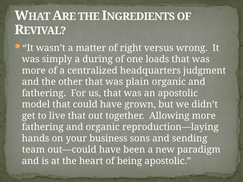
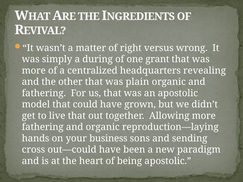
loads: loads -> grant (157, 59)
judgment: judgment -> revealing (205, 71)
team: team -> cross (33, 150)
